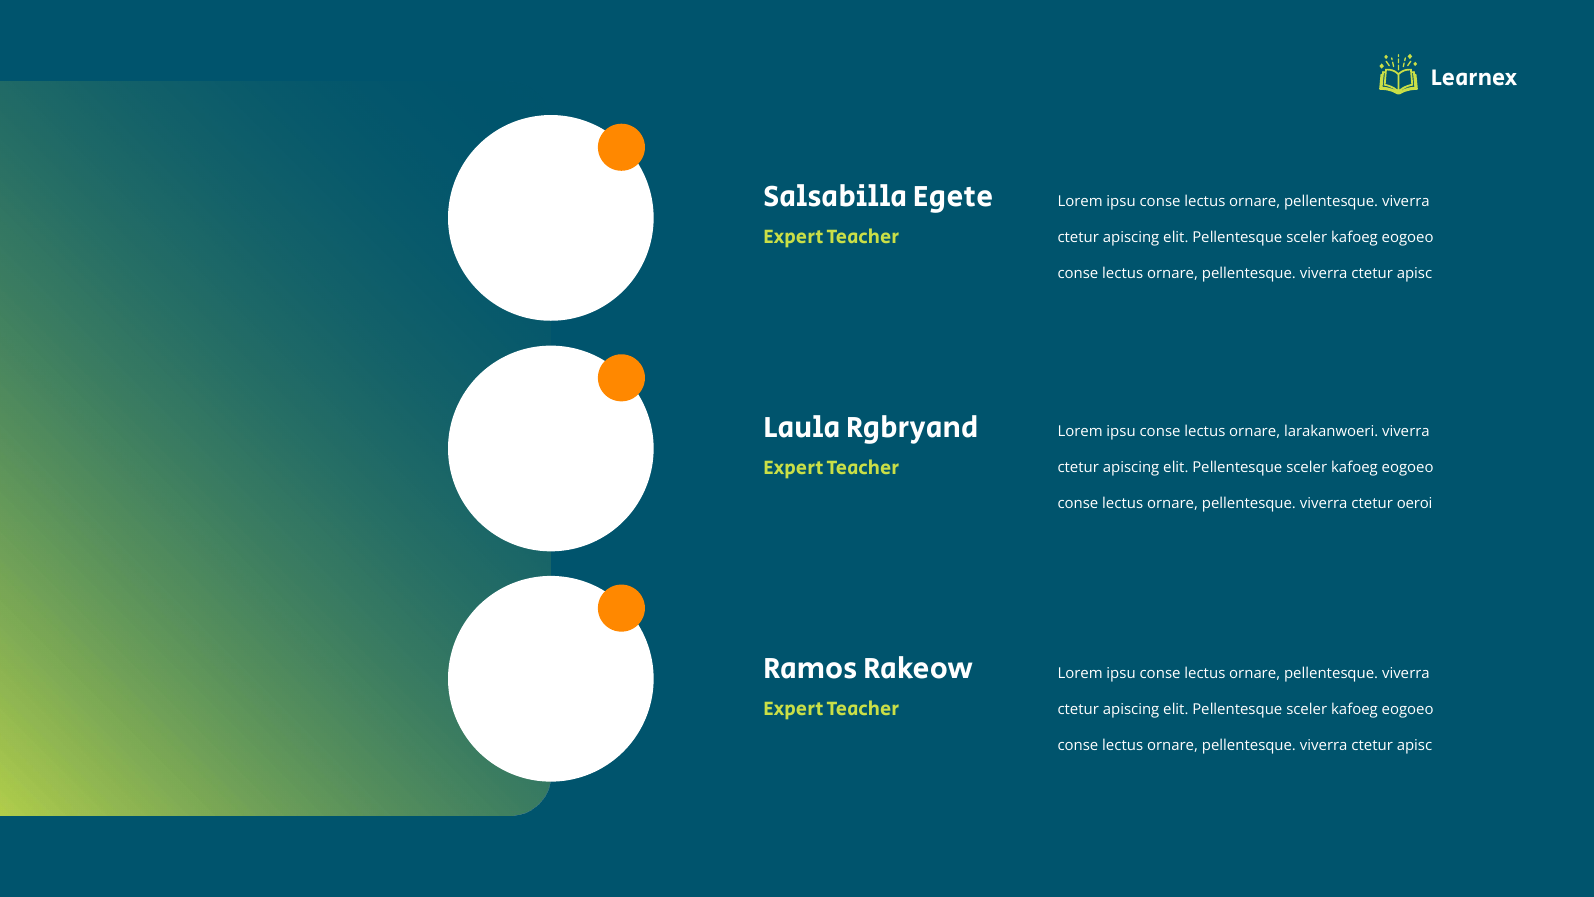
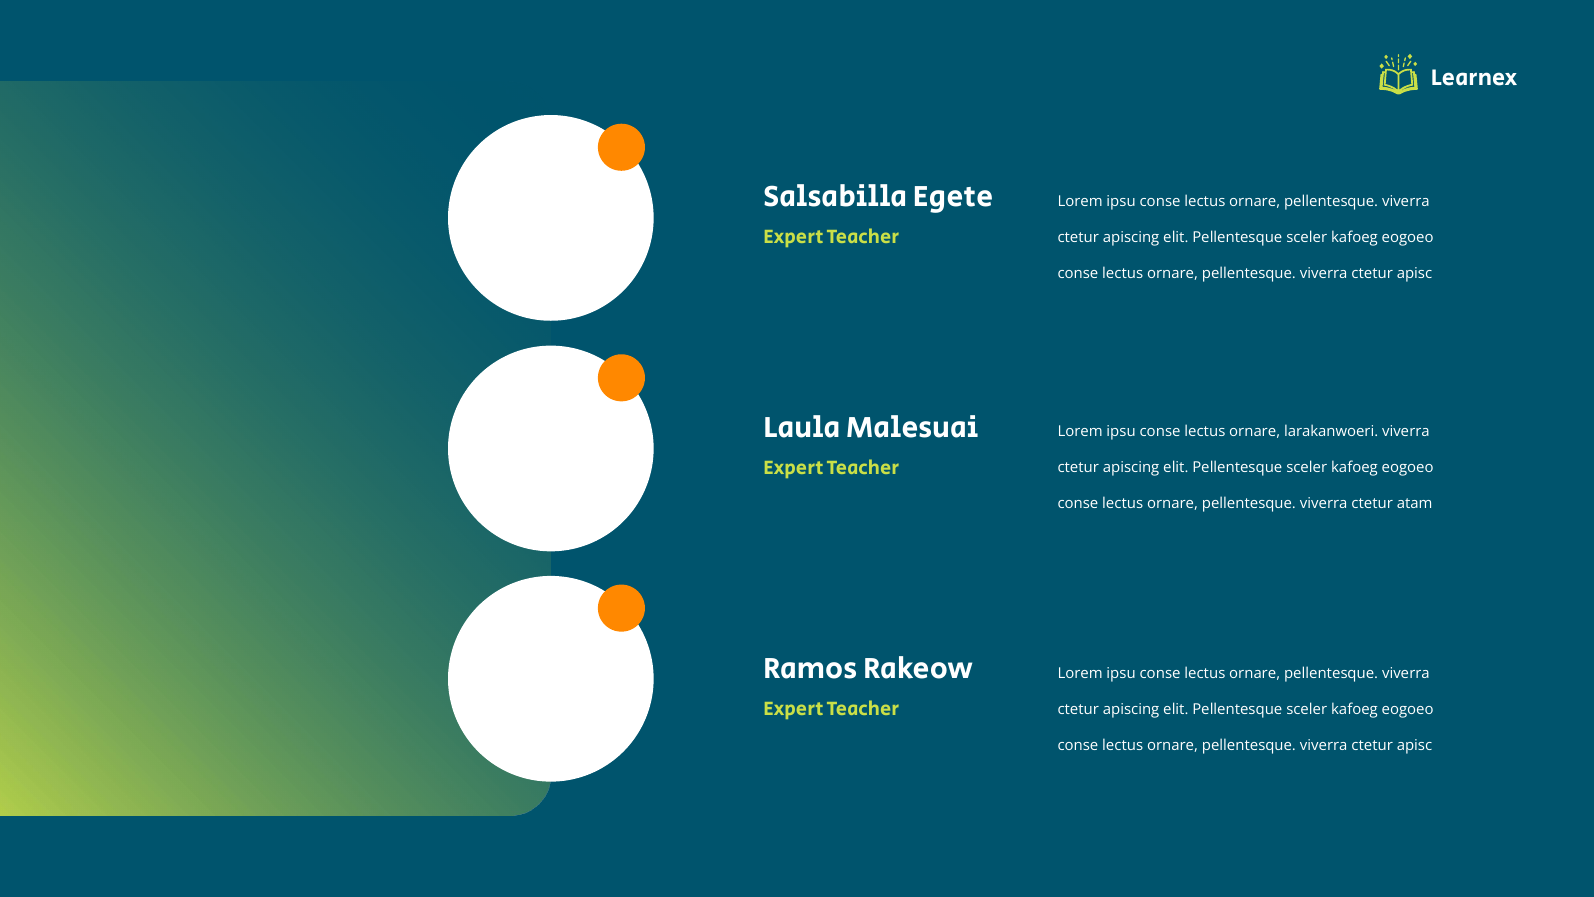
Rgbryand: Rgbryand -> Malesuai (912, 427)
oeroi: oeroi -> atam (1415, 504)
